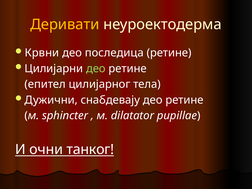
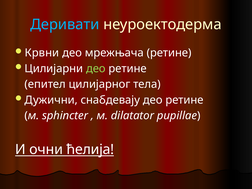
Деривати colour: yellow -> light blue (65, 24)
последица: последица -> мрежњача (114, 53)
танког: танког -> ћелија (90, 149)
